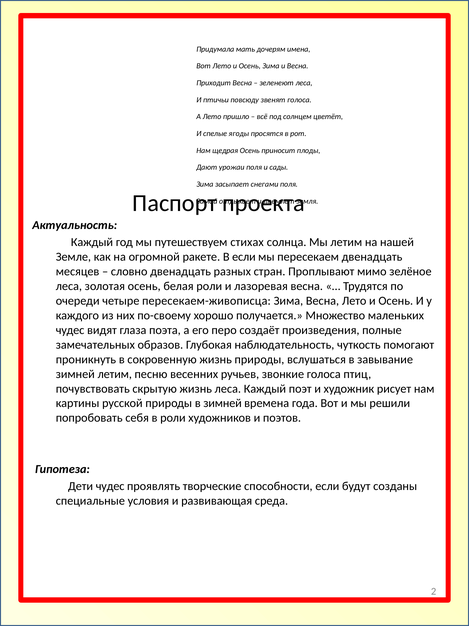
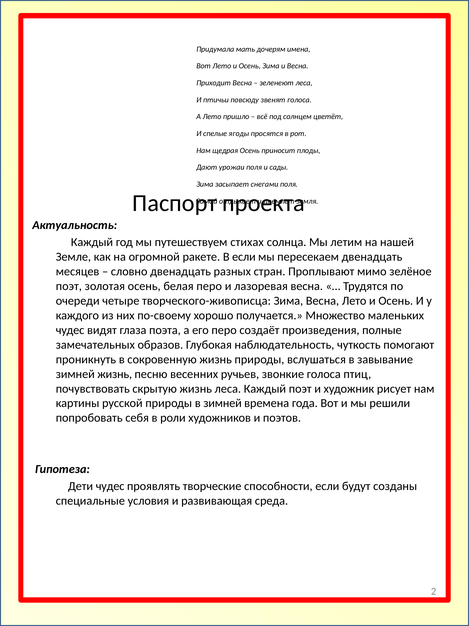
леса: леса -> поэт (69, 286)
белая роли: роли -> перо (209, 286)
пересекаем-живописца: пересекаем-живописца -> творческого-живописца (206, 301)
зимней летим: летим -> жизнь (115, 374)
